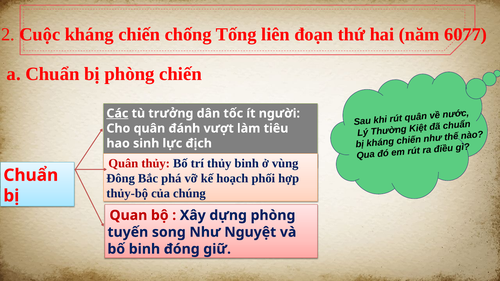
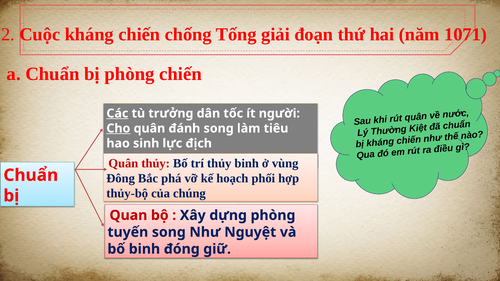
liên: liên -> giải (276, 34)
6077: 6077 -> 1071 (466, 34)
Cho underline: none -> present (118, 128)
đánh vượt: vượt -> song (219, 128)
